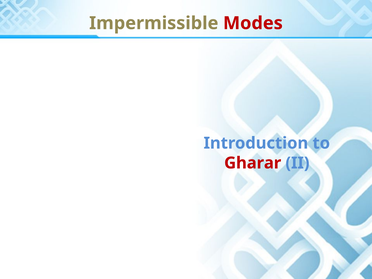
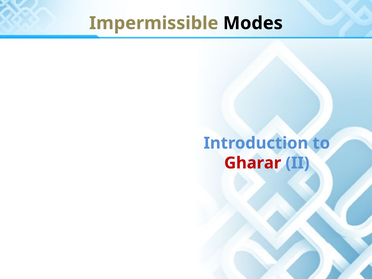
Modes colour: red -> black (253, 23)
